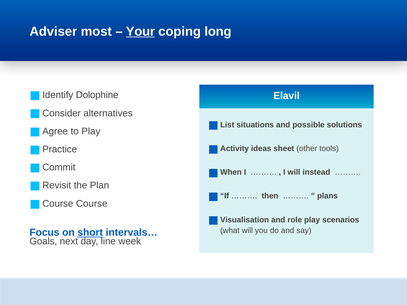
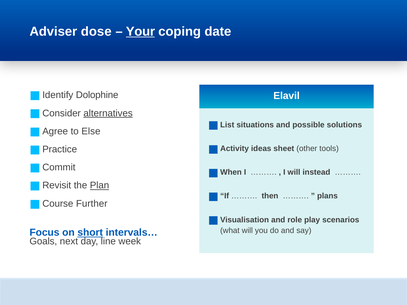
most: most -> dose (96, 31)
long: long -> date (218, 31)
alternatives underline: none -> present (108, 113)
to Play: Play -> Else (91, 131)
Plan underline: none -> present (100, 186)
Course: Course -> Further (92, 204)
